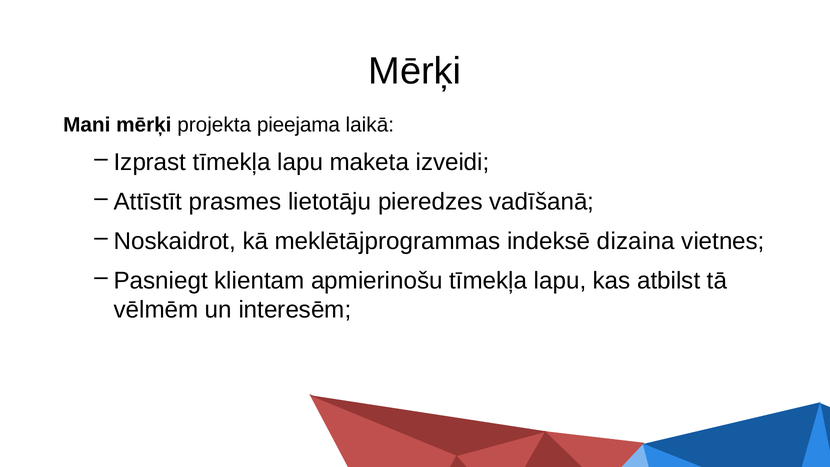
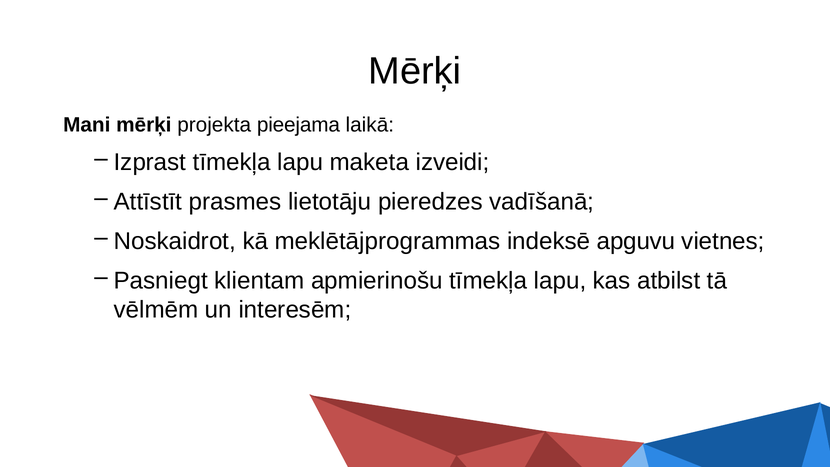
dizaina: dizaina -> apguvu (636, 241)
